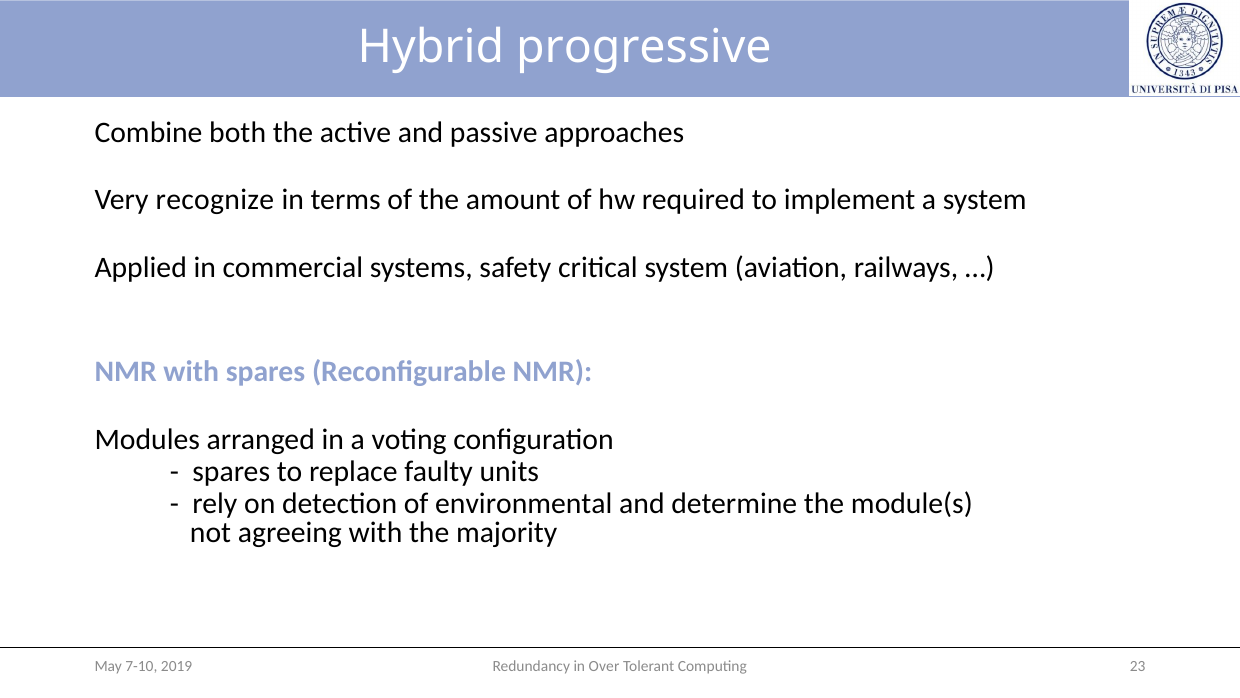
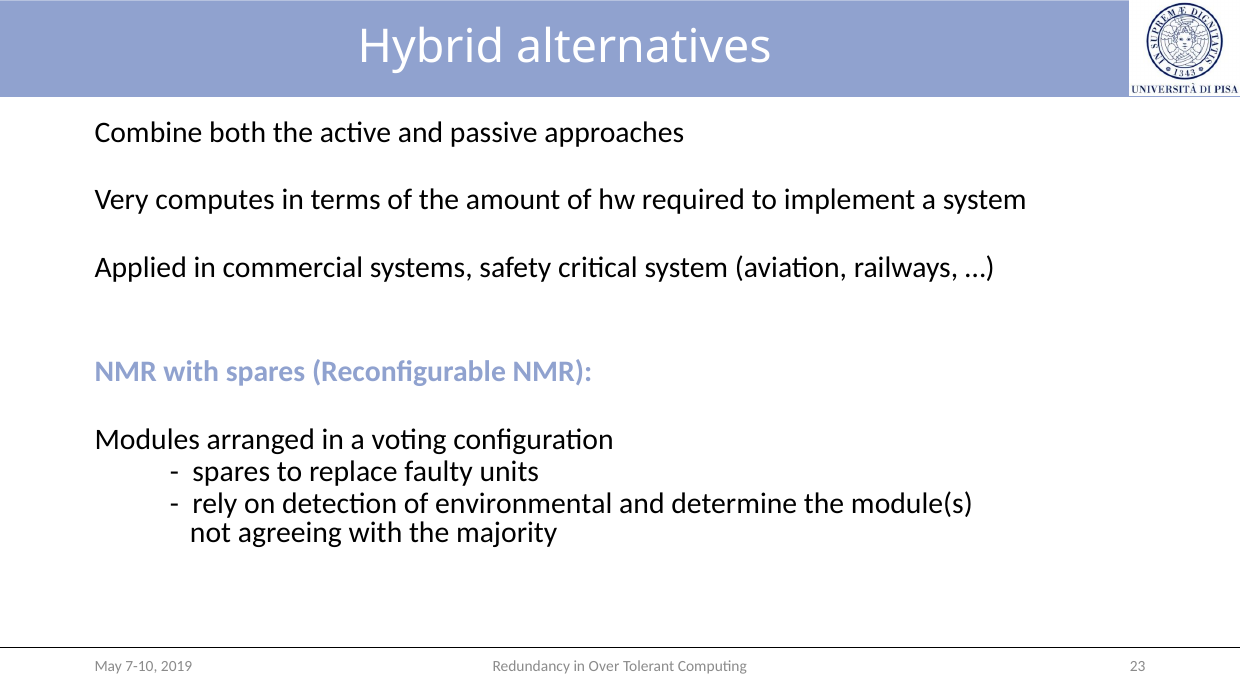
progressive: progressive -> alternatives (644, 47)
recognize: recognize -> computes (215, 200)
